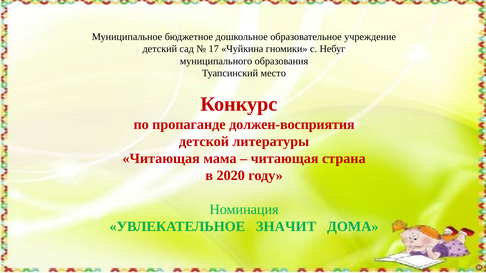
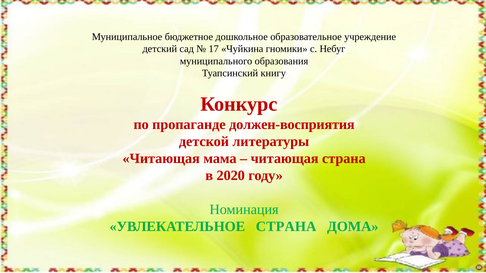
место: место -> книгу (273, 73)
УВЛЕКАТЕЛЬНОЕ ЗНАЧИТ: ЗНАЧИТ -> СТРАНА (286, 227)
